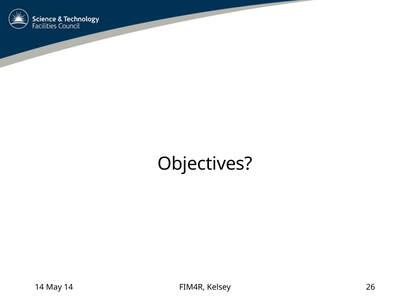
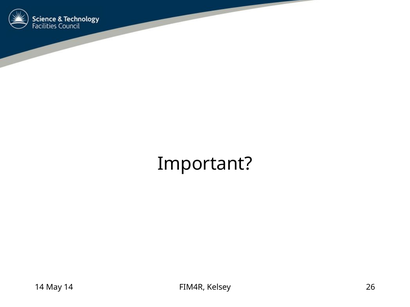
Objectives: Objectives -> Important (205, 164)
